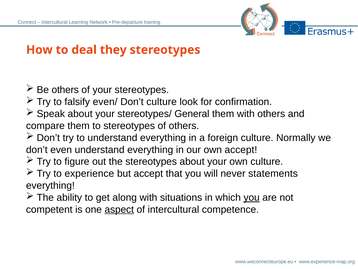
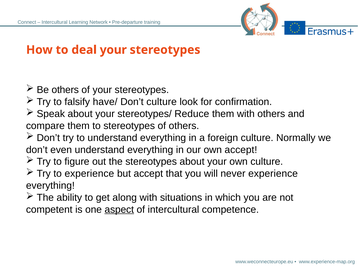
deal they: they -> your (113, 50)
even/: even/ -> have/ (105, 102)
General: General -> Reduce (192, 114)
never statements: statements -> experience (273, 173)
you underline: present -> none (252, 197)
